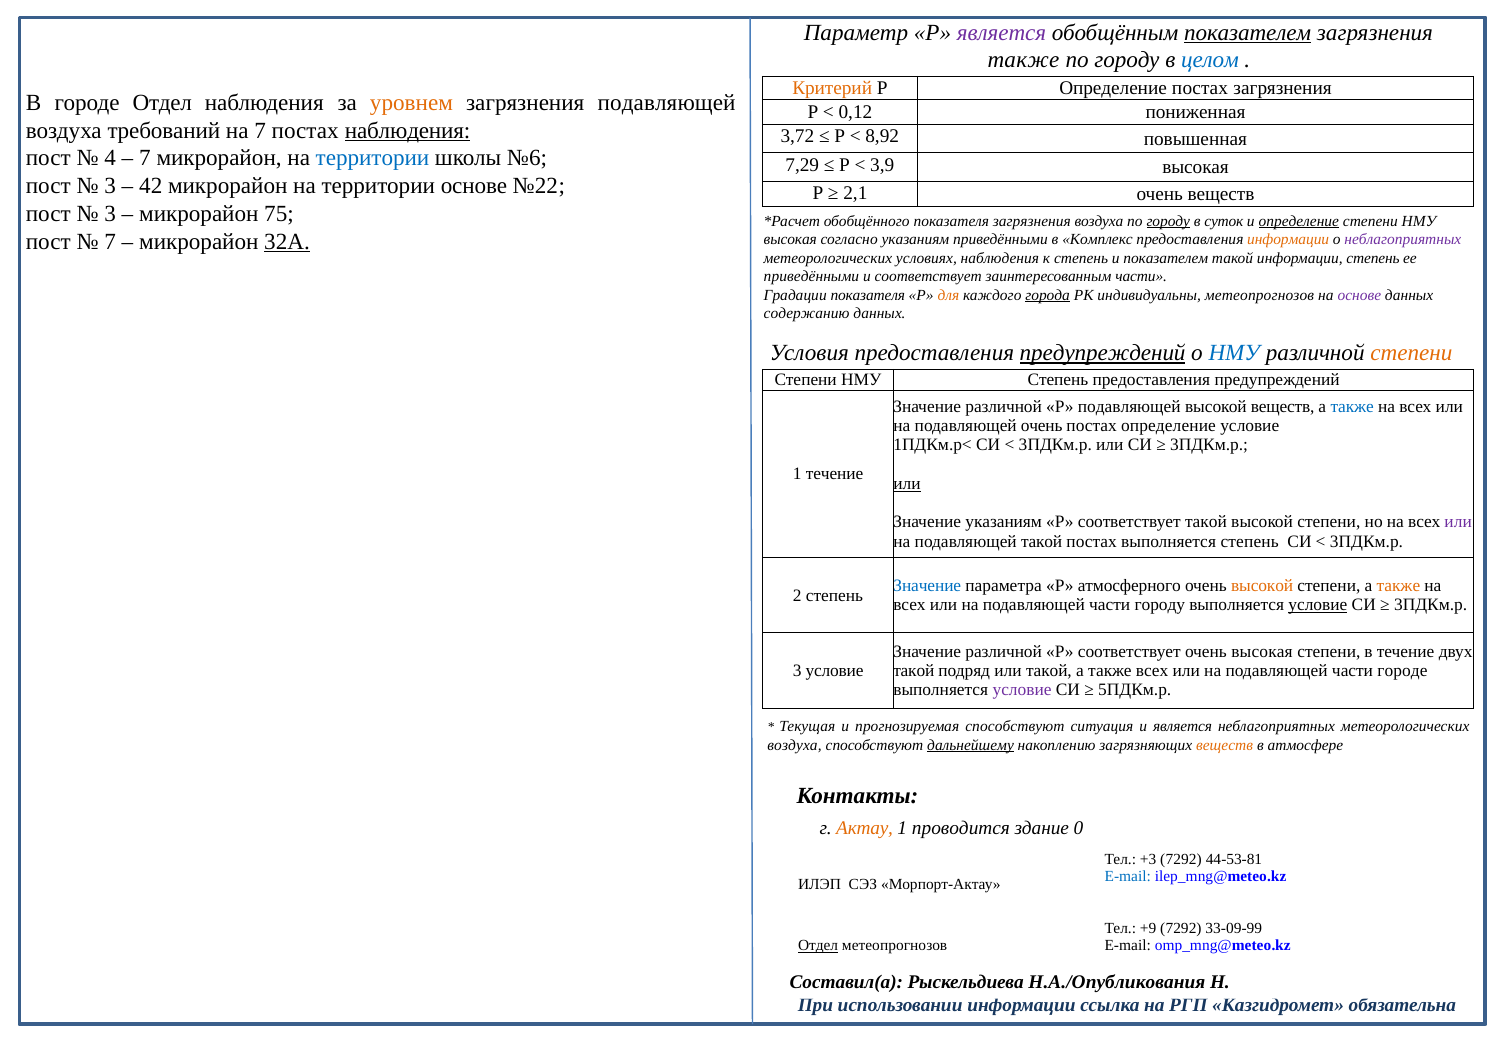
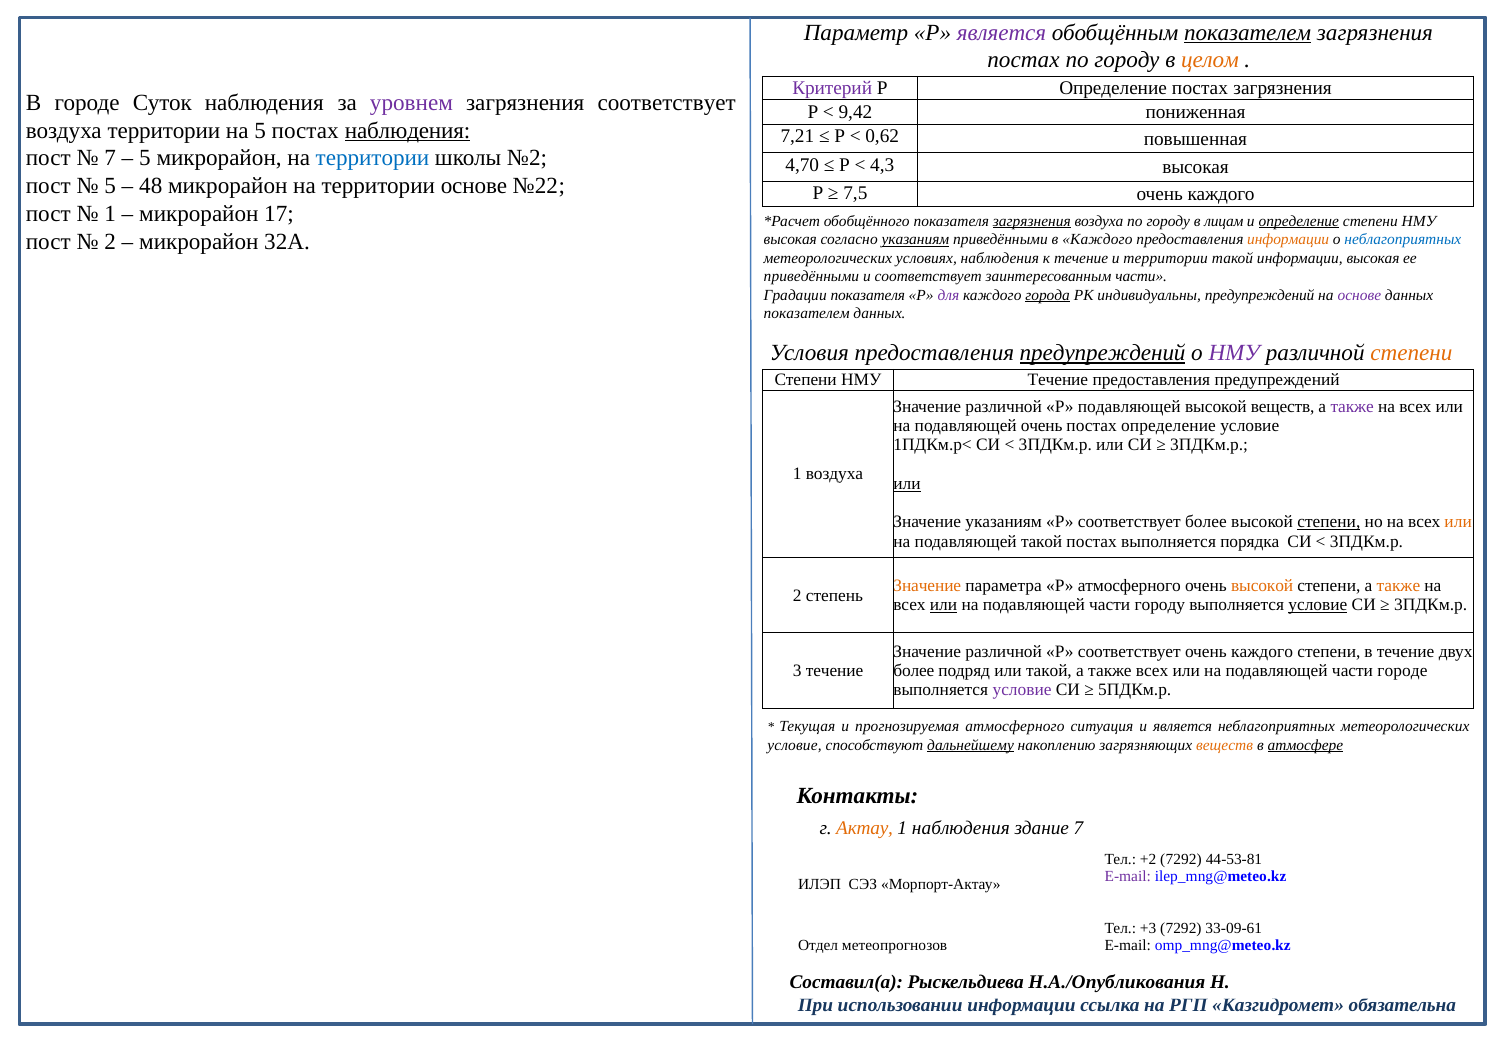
также: также -> постах (1023, 60)
целом colour: blue -> orange (1210, 60)
Критерий colour: orange -> purple (832, 88)
городе Отдел: Отдел -> Суток (162, 103)
уровнем colour: orange -> purple (411, 103)
загрязнения подавляющей: подавляющей -> соответствует (667, 103)
0,12: 0,12 -> 9,42 (855, 112)
воздуха требований: требований -> территории (164, 131)
на 7: 7 -> 5 (260, 131)
3,72: 3,72 -> 7,21 (797, 136)
8,92: 8,92 -> 0,62 (882, 136)
4: 4 -> 7 (110, 158)
7: 7 -> 5 (145, 158)
№6: №6 -> №2 (527, 158)
7,29: 7,29 -> 4,70 (802, 165)
3,9: 3,9 -> 4,3 (882, 165)
3: 3 -> 5 (110, 186)
42: 42 -> 48 (151, 186)
2,1: 2,1 -> 7,5 (855, 193)
веществ: веществ -> каждого (1221, 194)
3: 3 -> 1 (110, 214)
75: 75 -> 17 (279, 214)
загрязнения underline: none -> present (1032, 221)
городу underline: present -> none (1168, 221)
суток: суток -> лицам (1224, 221)
7: 7 -> 2 (110, 242)
32А underline: present -> none (287, 242)
указаниям underline: none -> present (915, 240)
в Комплекс: Комплекс -> Каждого (1097, 240)
неблагоприятных colour: purple -> blue (1403, 240)
к степень: степень -> течение (1081, 258)
и показателем: показателем -> территории (1166, 258)
информации степень: степень -> высокая (1373, 258)
для colour: orange -> purple (948, 295)
индивидуальны метеопрогнозов: метеопрогнозов -> предупреждений (1260, 295)
содержанию: содержанию -> показателем (807, 313)
НМУ colour: blue -> purple (1234, 353)
НМУ Степень: Степень -> Течение (1058, 380)
также colour: blue -> purple (1352, 407)
1 течение: течение -> воздуха (835, 474)
соответствует такой: такой -> более (1206, 522)
степени underline: none -> present (1329, 522)
или colour: purple -> orange (1458, 522)
выполняется степень: степень -> порядка (1250, 541)
Значение colour: blue -> orange (927, 586)
или underline: none -> present (943, 605)
соответствует очень высокая: высокая -> каждого (1262, 651)
3 условие: условие -> течение (835, 671)
такой: такой -> более (914, 671)
прогнозируемая способствуют: способствуют -> атмосферного (1015, 726)
воздуха: воздуха -> условие (794, 745)
атмосфере underline: none -> present (1305, 745)
1 проводится: проводится -> наблюдения (961, 828)
здание 0: 0 -> 7 (1079, 828)
+3: +3 -> +2 (1148, 859)
E-mail colour: blue -> purple (1128, 876)
+9: +9 -> +3 (1148, 929)
33-09-99: 33-09-99 -> 33-09-61 (1234, 929)
Отдел underline: present -> none (818, 946)
